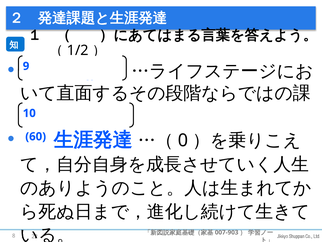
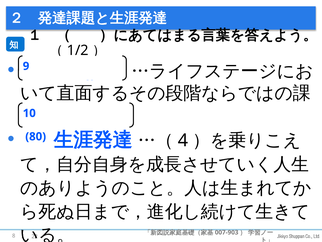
60: 60 -> 80 (36, 136)
0: 0 -> 4 (183, 140)
